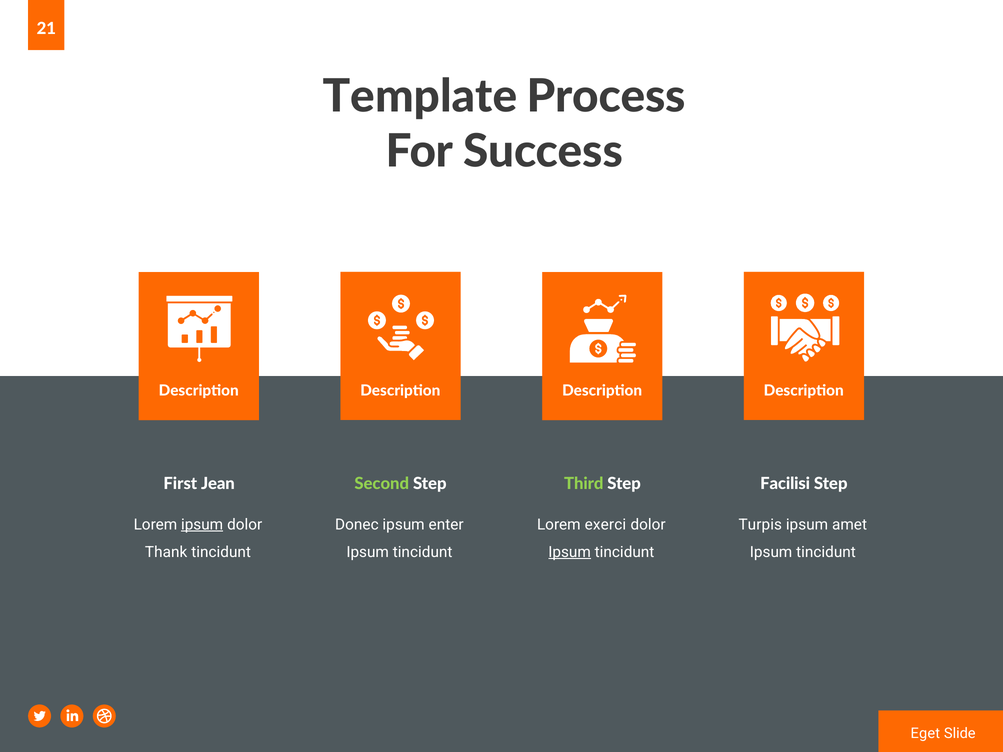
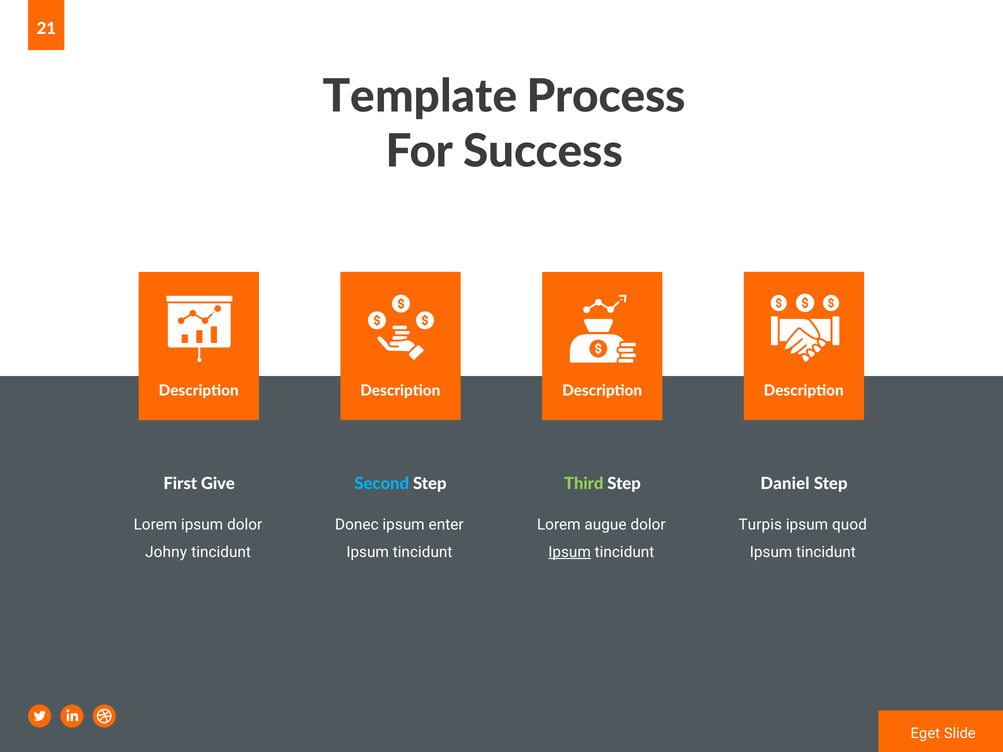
Jean: Jean -> Give (218, 484)
Second colour: light green -> light blue (382, 484)
Facilisi: Facilisi -> Daniel (785, 484)
ipsum underline: present -> none (202, 525)
exerci: exerci -> augue (605, 525)
amet: amet -> quod (849, 525)
Thank: Thank -> Johny (166, 552)
